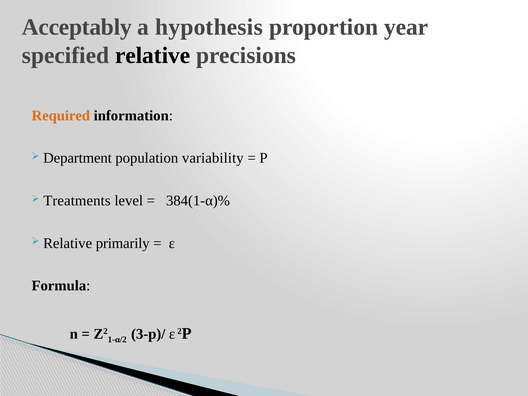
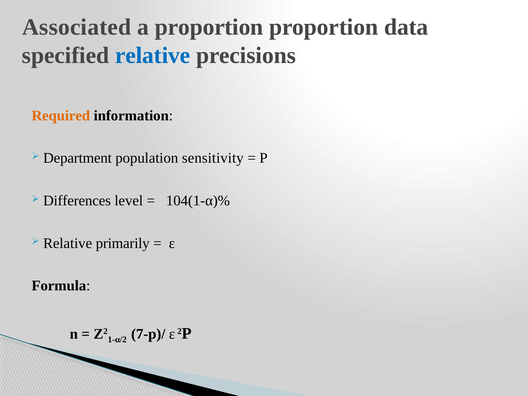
Acceptably: Acceptably -> Associated (77, 27)
a hypothesis: hypothesis -> proportion (209, 27)
year: year -> data (406, 27)
relative colour: black -> blue (153, 55)
variability: variability -> sensitivity (213, 158)
Treatments: Treatments -> Differences (77, 201)
384(1-α)%: 384(1-α)% -> 104(1-α)% (198, 201)
3-p)/: 3-p)/ -> 7-p)/ (148, 334)
